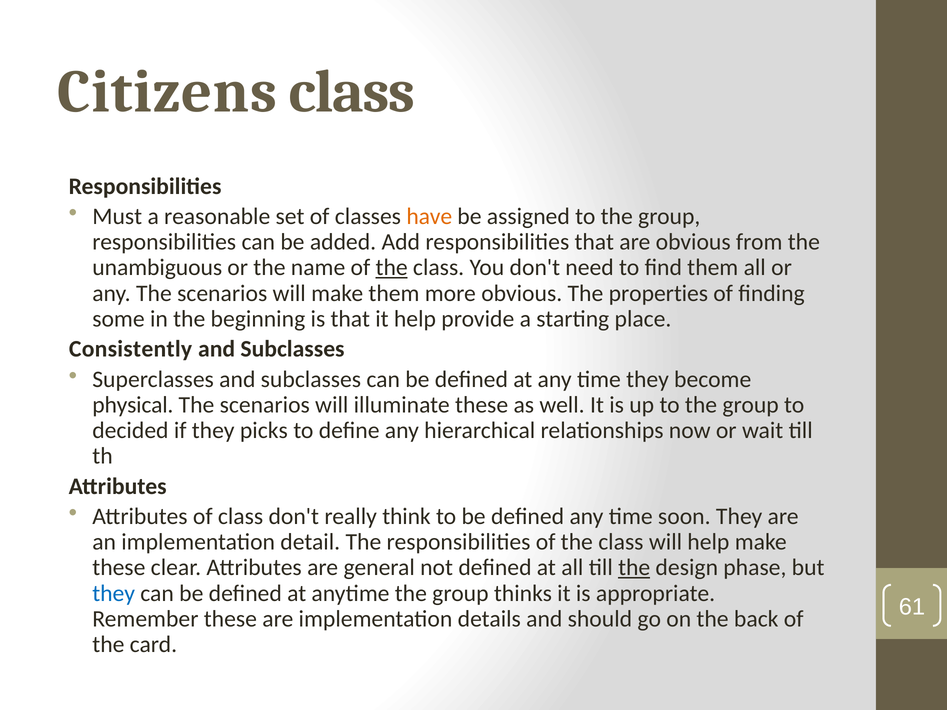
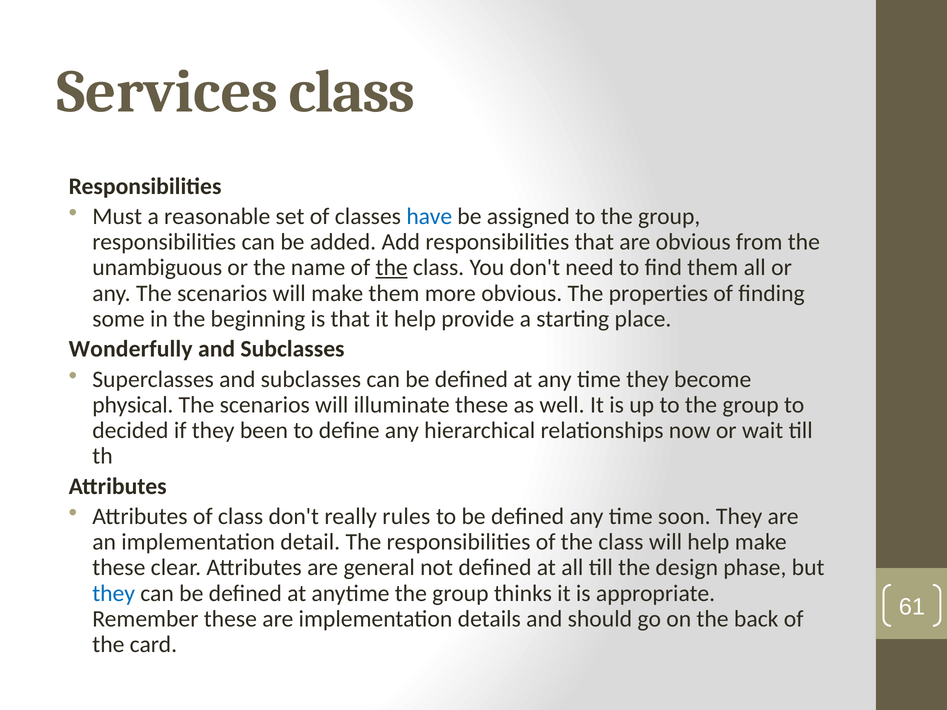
Citizens: Citizens -> Services (168, 92)
have colour: orange -> blue (429, 217)
Consistently: Consistently -> Wonderfully (131, 349)
picks: picks -> been (264, 431)
think: think -> rules (406, 517)
the underline: present -> none (634, 568)
